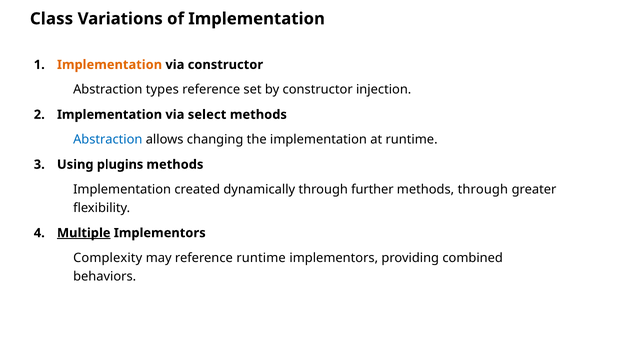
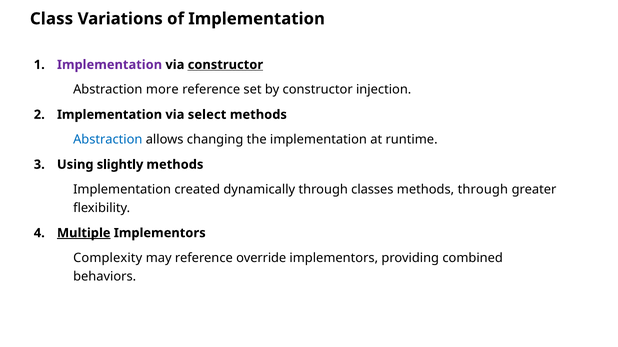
Implementation colour: orange -> purple (110, 65)
constructor underline: none -> present (225, 65)
types: types -> more (162, 90)
plugins: plugins -> slightly (120, 165)
further: further -> classes (372, 190)
reference runtime: runtime -> override (261, 258)
